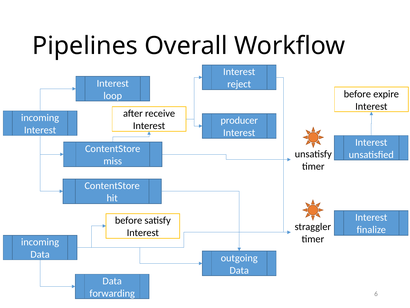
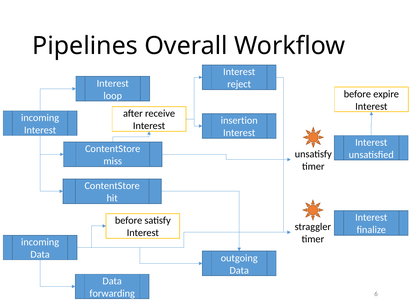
producer: producer -> insertion (239, 120)
